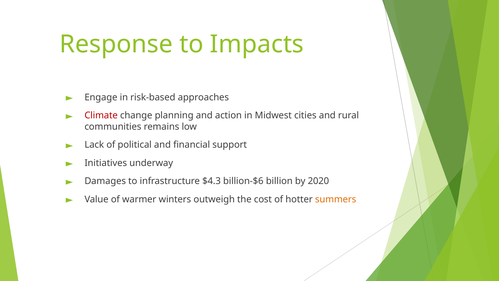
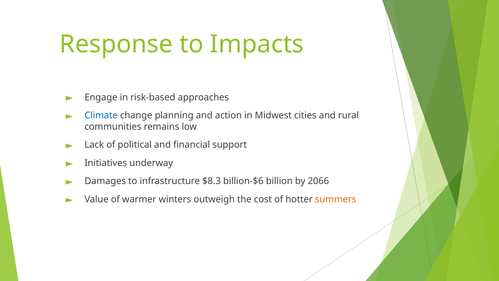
Climate colour: red -> blue (101, 115)
$4.3: $4.3 -> $8.3 (212, 181)
2020: 2020 -> 2066 (318, 181)
